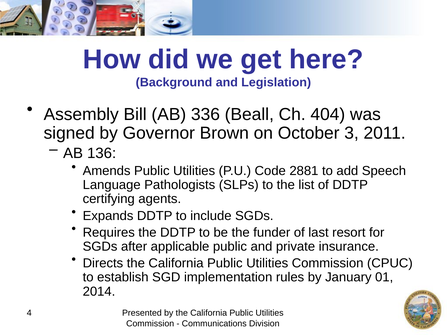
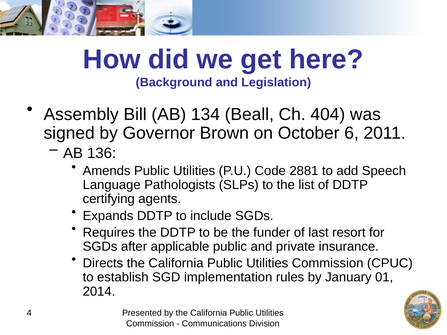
336: 336 -> 134 (205, 114)
3: 3 -> 6 (352, 133)
